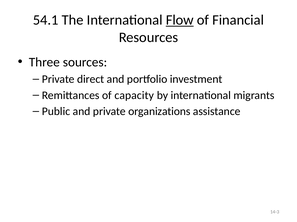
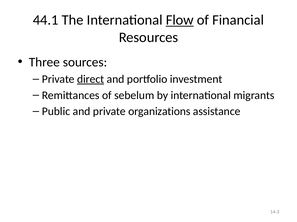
54.1: 54.1 -> 44.1 (46, 20)
direct underline: none -> present (91, 79)
capacity: capacity -> sebelum (134, 96)
